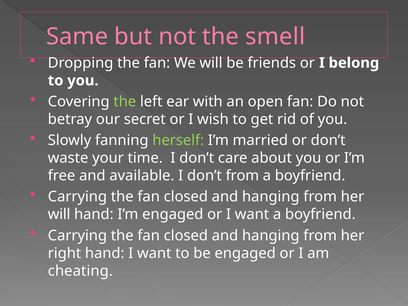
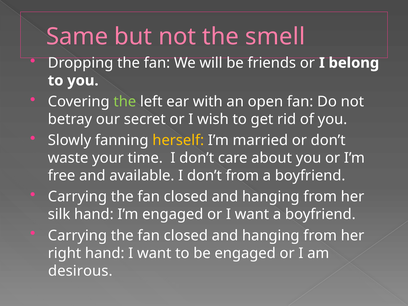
herself colour: light green -> yellow (178, 140)
will: will -> silk (59, 214)
cheating: cheating -> desirous (80, 271)
